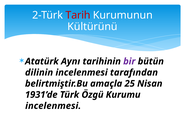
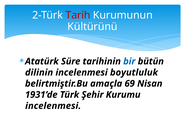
Aynı: Aynı -> Süre (71, 61)
bir colour: purple -> blue (129, 61)
tarafından: tarafından -> boyutluluk (134, 72)
25: 25 -> 69 (130, 83)
Özgü: Özgü -> Şehir (93, 95)
